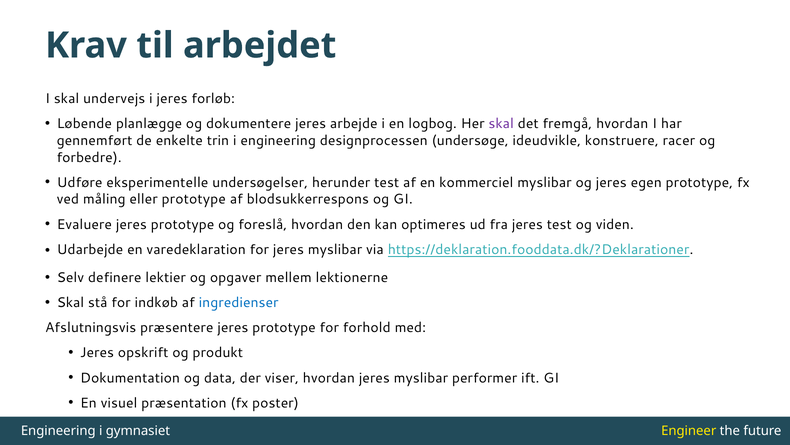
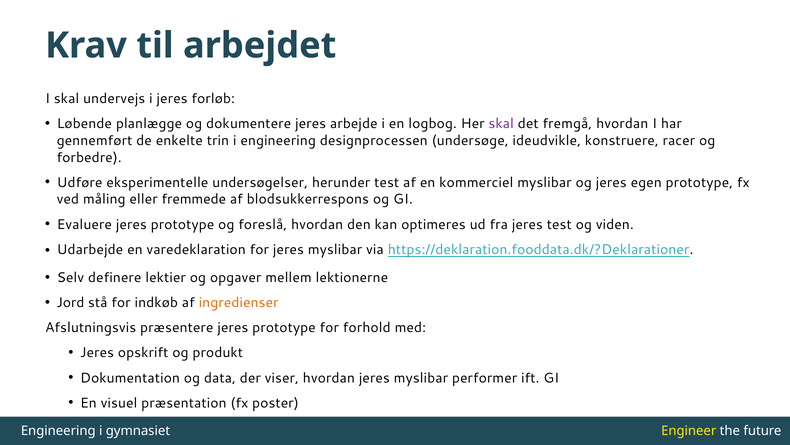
eller prototype: prototype -> fremmede (194, 199)
Skal: Skal -> Jord (70, 302)
ingredienser colour: blue -> orange (239, 302)
